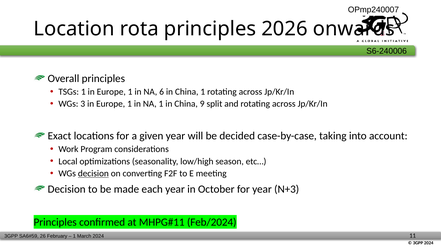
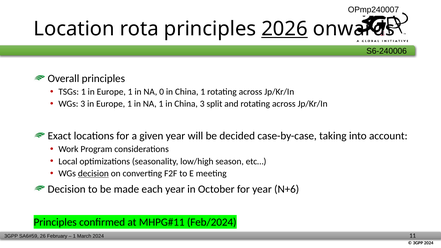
2026 underline: none -> present (284, 29)
6: 6 -> 0 (162, 92)
China 9: 9 -> 3 (202, 104)
N+3: N+3 -> N+6 (287, 189)
